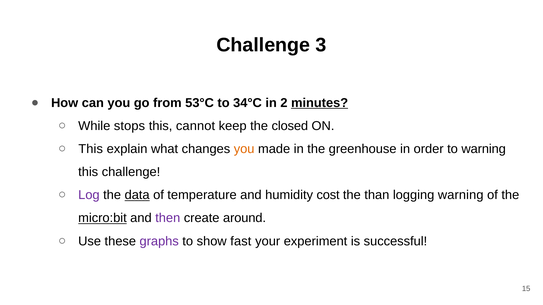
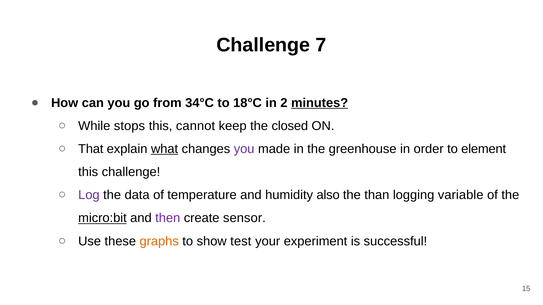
3: 3 -> 7 (321, 45)
53°C: 53°C -> 34°C (200, 103)
34°C: 34°C -> 18°C (247, 103)
This: This -> That (91, 149)
what underline: none -> present (165, 149)
you colour: orange -> purple (244, 149)
to warning: warning -> element (484, 149)
data underline: present -> none (137, 195)
cost: cost -> also (328, 195)
logging warning: warning -> variable (461, 195)
around: around -> sensor (244, 218)
graphs colour: purple -> orange (159, 242)
fast: fast -> test (241, 242)
